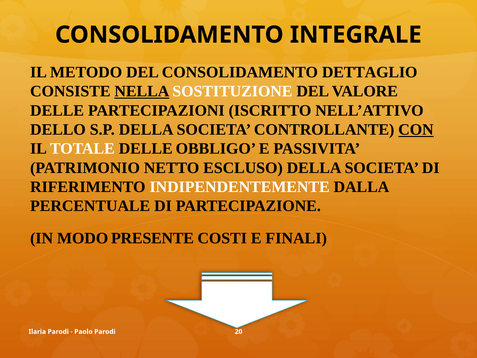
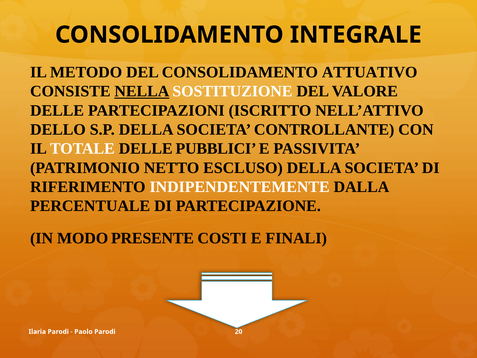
DETTAGLIO: DETTAGLIO -> ATTUATIVO (370, 72)
CON underline: present -> none (416, 129)
OBBLIGO: OBBLIGO -> PUBBLICI (216, 149)
